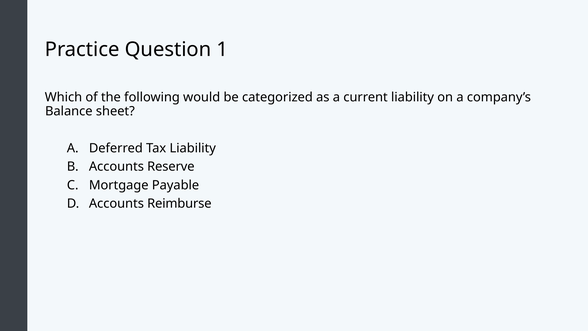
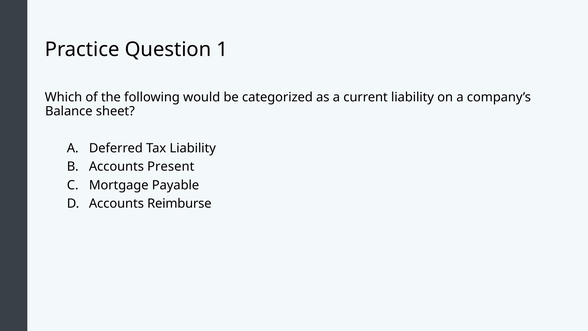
Reserve: Reserve -> Present (171, 166)
